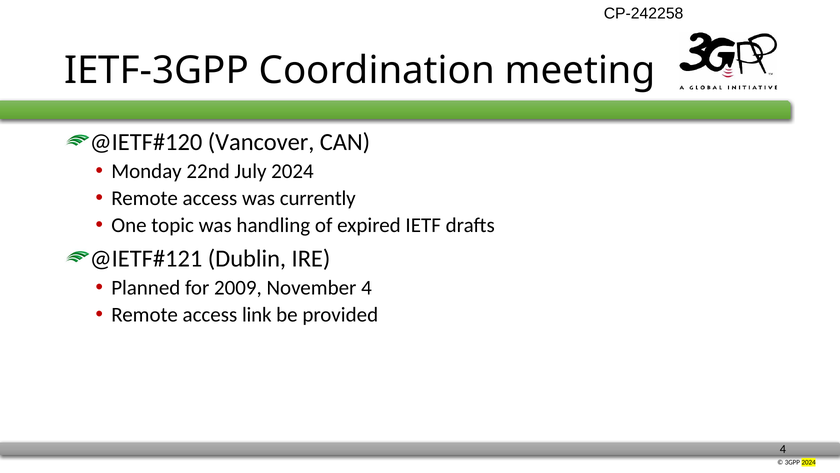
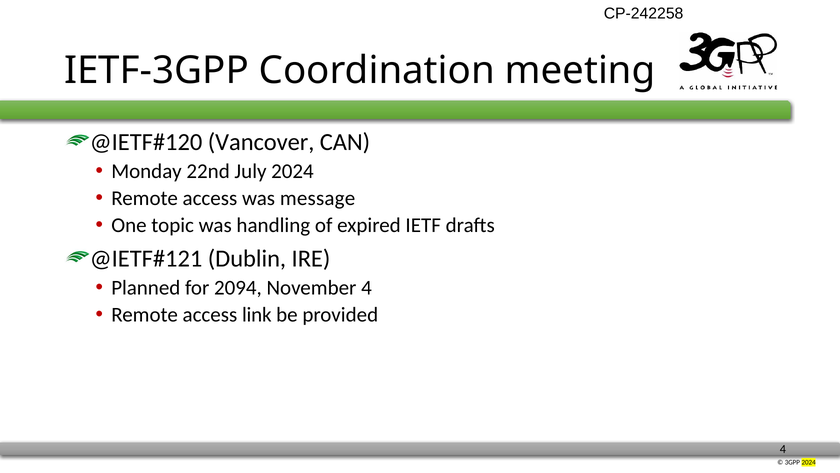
currently: currently -> message (318, 198)
2009: 2009 -> 2094 (238, 287)
